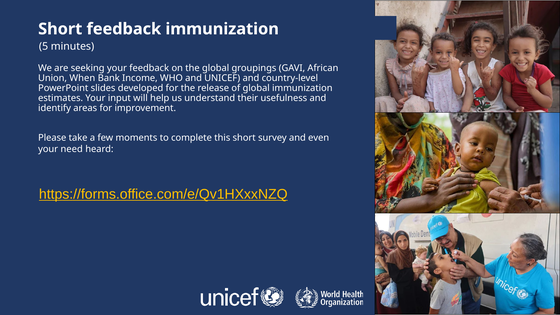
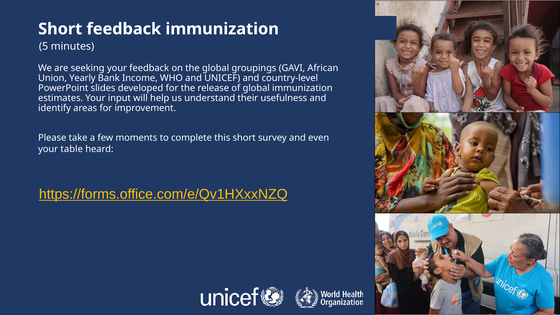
When: When -> Yearly (82, 78)
need: need -> table (72, 149)
